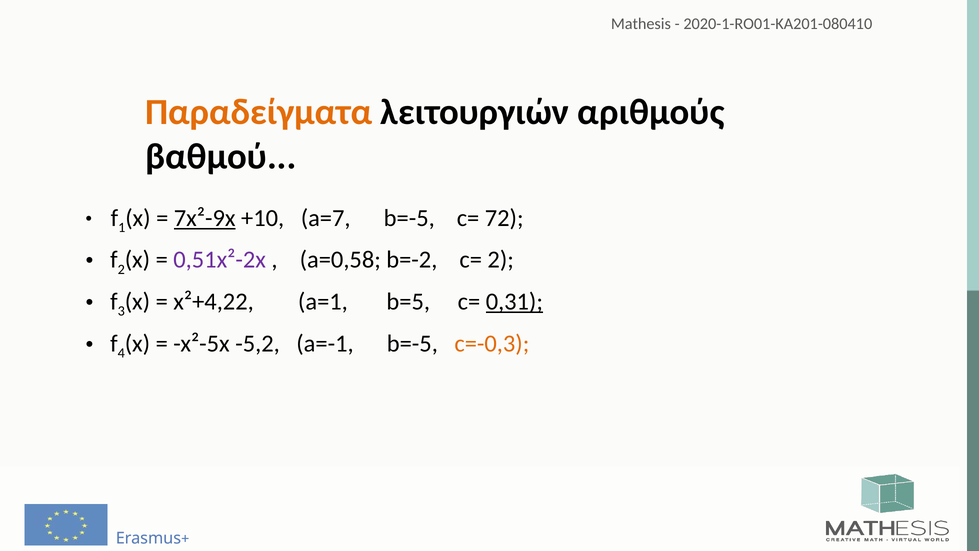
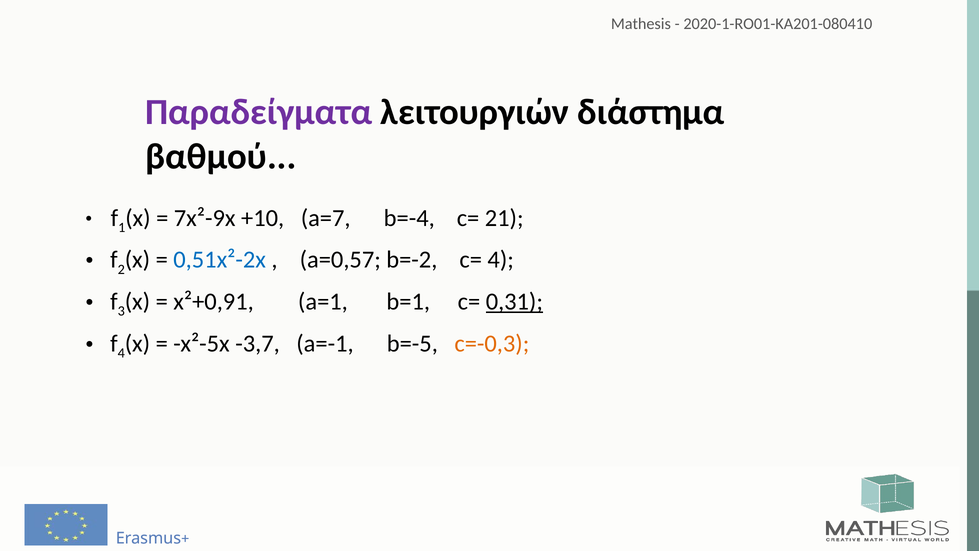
Παραδείγματα colour: orange -> purple (259, 112)
αριθμούς: αριθμούς -> διάστημα (651, 112)
7x²-9x underline: present -> none (205, 218)
a=7 b=-5: b=-5 -> b=-4 (409, 218)
72: 72 -> 21 (504, 218)
0,51x²-2x colour: purple -> blue (220, 260)
a=0,58: a=0,58 -> a=0,57 (340, 260)
c= 2: 2 -> 4 (501, 260)
x²+4,22: x²+4,22 -> x²+0,91 (214, 302)
b=5: b=5 -> b=1 (408, 302)
-5,2: -5,2 -> -3,7 (258, 343)
